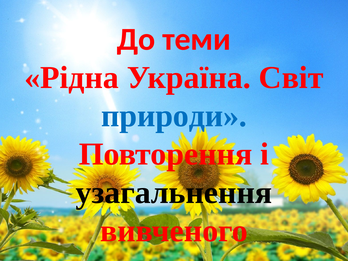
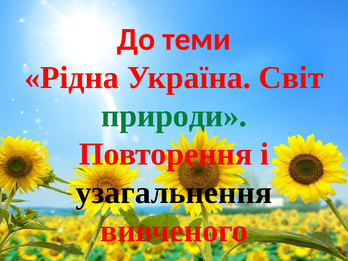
природи colour: blue -> green (174, 116)
